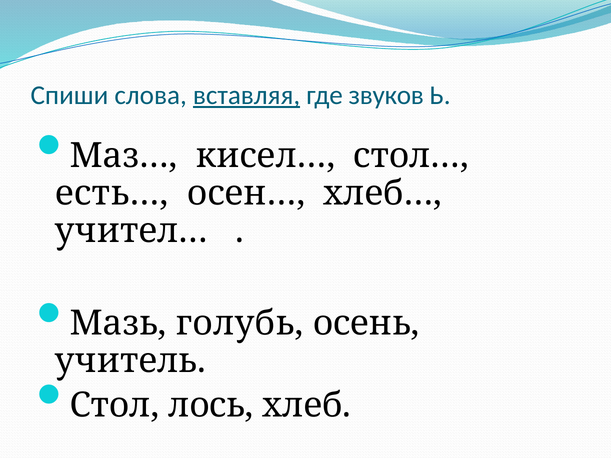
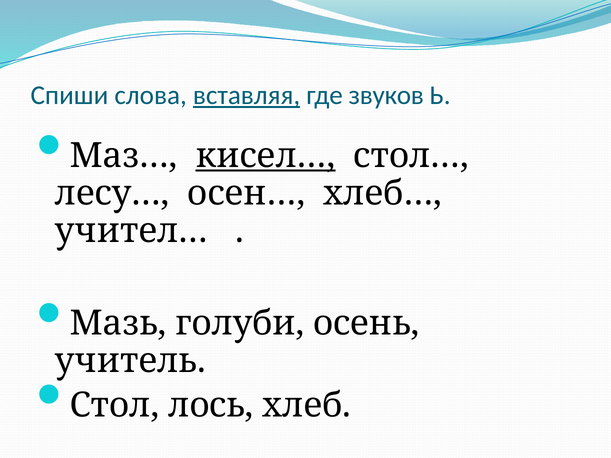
кисел… underline: none -> present (266, 156)
есть…: есть… -> лесу… (112, 193)
голубь: голубь -> голуби (240, 324)
